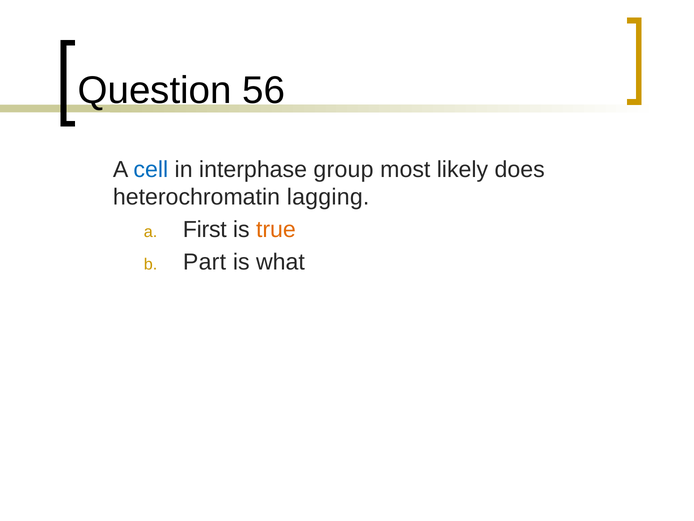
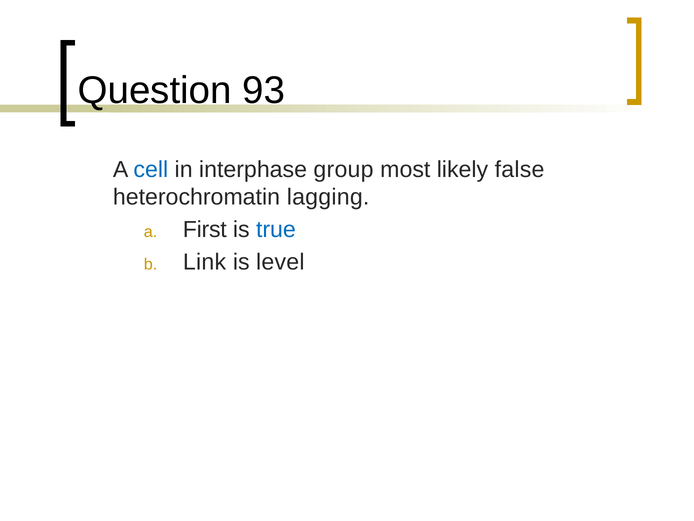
56: 56 -> 93 (264, 91)
does: does -> false (520, 169)
true colour: orange -> blue (276, 229)
Part: Part -> Link (205, 262)
what: what -> level (280, 262)
